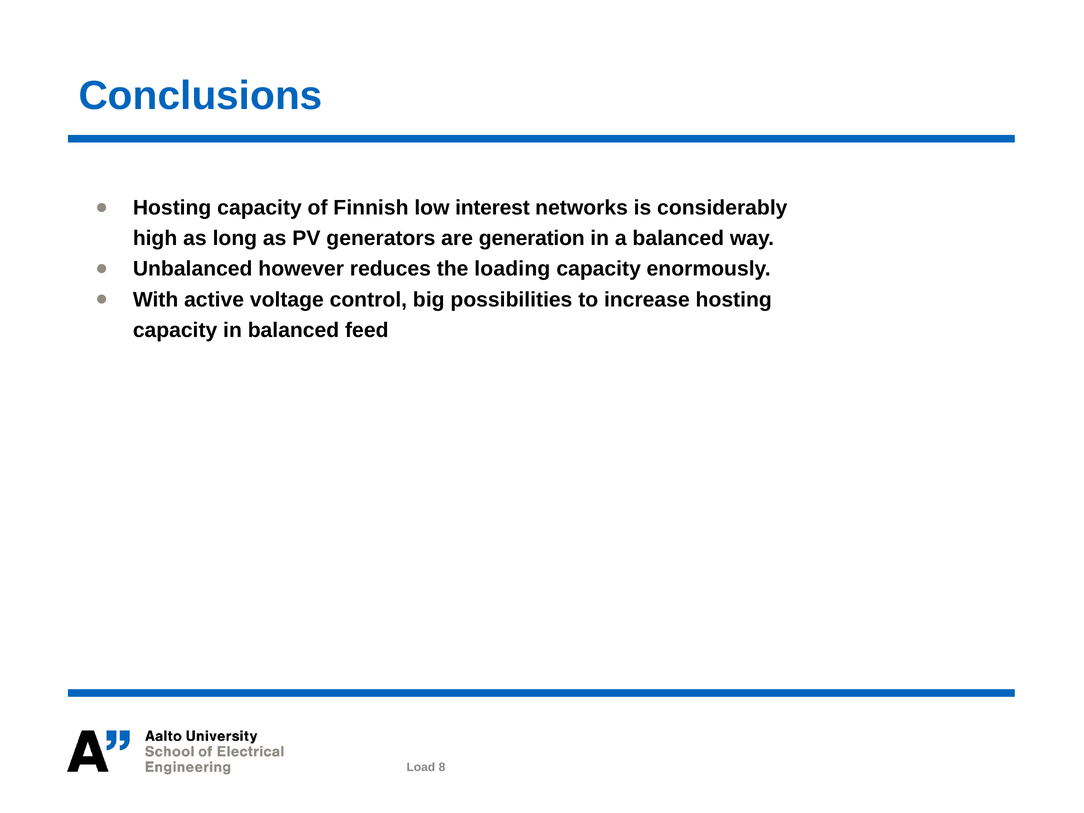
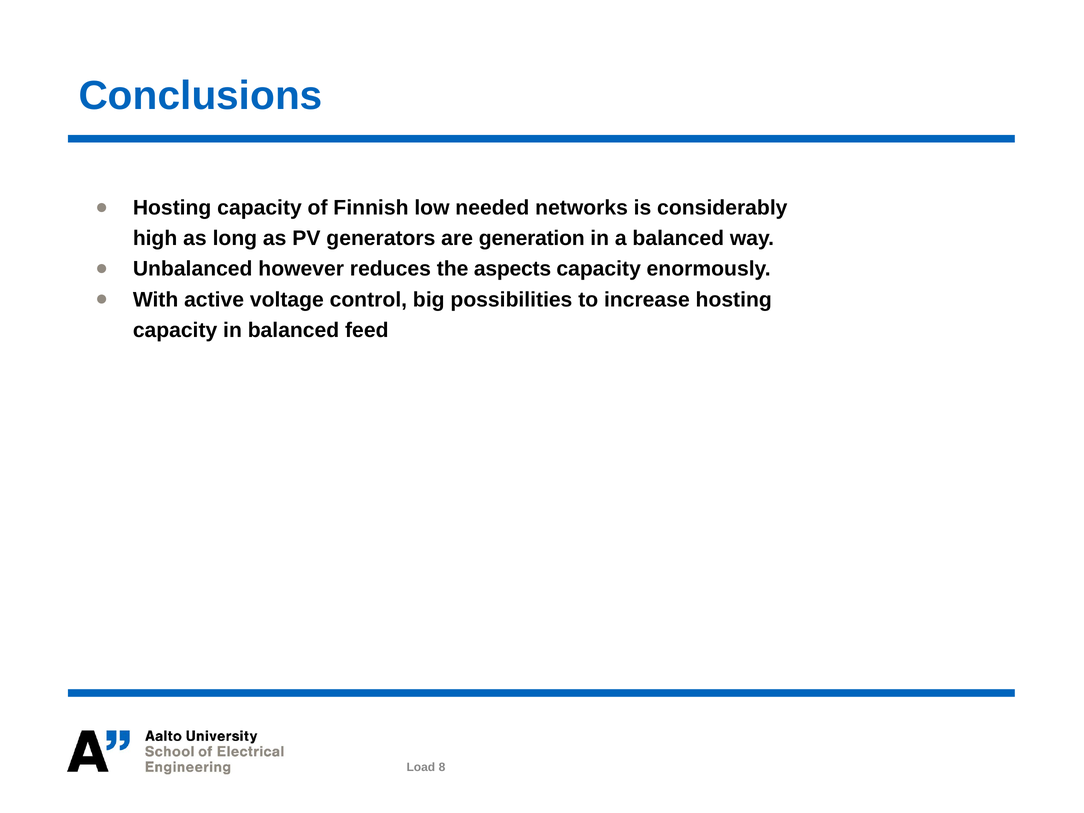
interest: interest -> needed (492, 208)
loading: loading -> aspects (513, 269)
